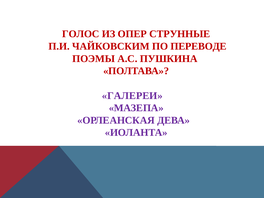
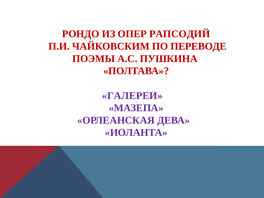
ГОЛОС: ГОЛОС -> РОНДО (81, 34)
СТРУННЫЕ: СТРУННЫЕ -> РАПСОДИЙ (180, 34)
